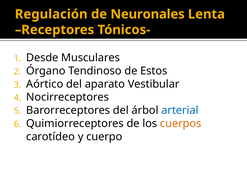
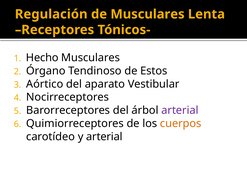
de Neuronales: Neuronales -> Musculares (148, 14)
Desde: Desde -> Hecho (42, 58)
arterial colour: blue -> purple (180, 110)
y cuerpo: cuerpo -> arterial (104, 137)
